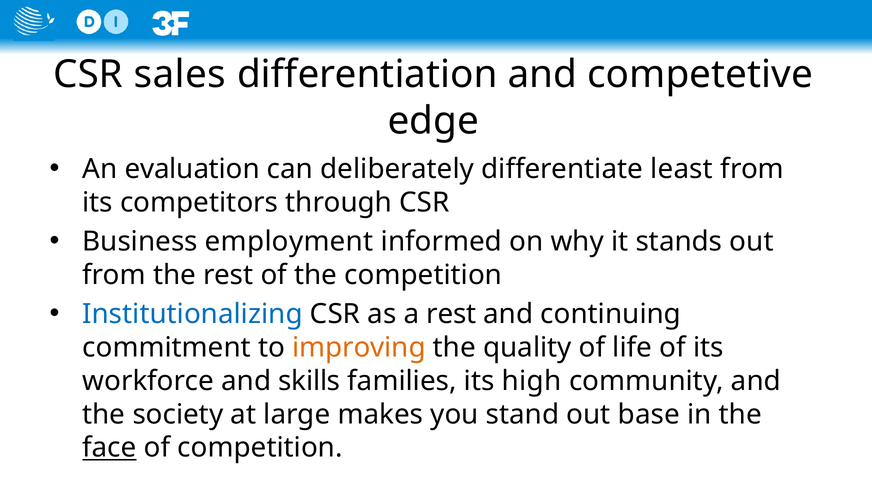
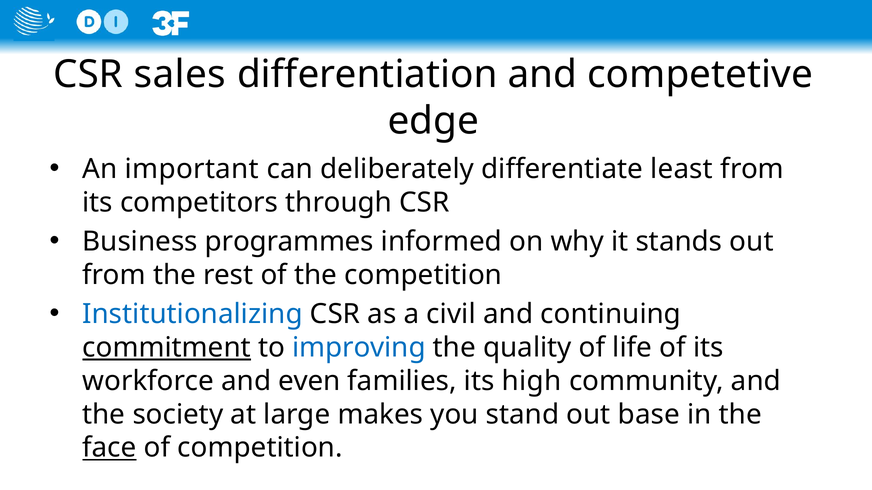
evaluation: evaluation -> important (192, 169)
employment: employment -> programmes (289, 242)
a rest: rest -> civil (451, 315)
commitment underline: none -> present (167, 348)
improving colour: orange -> blue (359, 348)
skills: skills -> even (309, 381)
